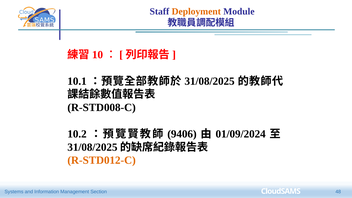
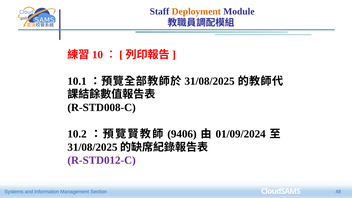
R-STD012-C colour: orange -> purple (102, 160)
